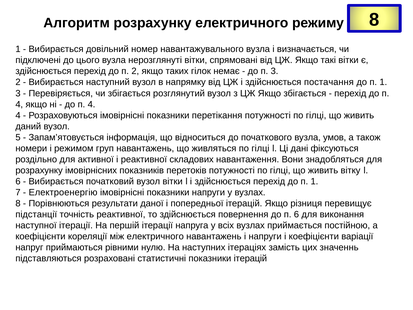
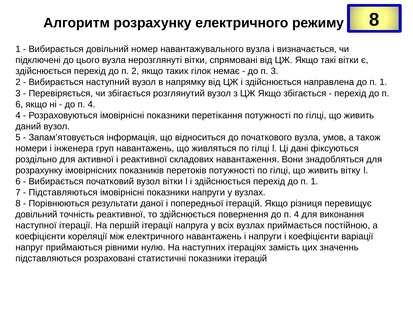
постачання: постачання -> направлена (329, 82)
4: 4 -> 6 (19, 104)
режимом: режимом -> інженера (74, 148)
Електроенергію: Електроенергію -> Підставляються (63, 192)
підстанції: підстанції -> довільний (36, 214)
повернення до п 6: 6 -> 4 (296, 214)
